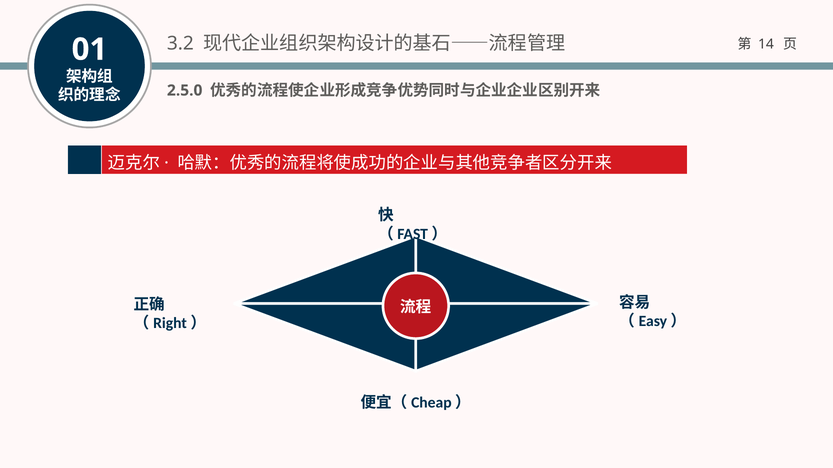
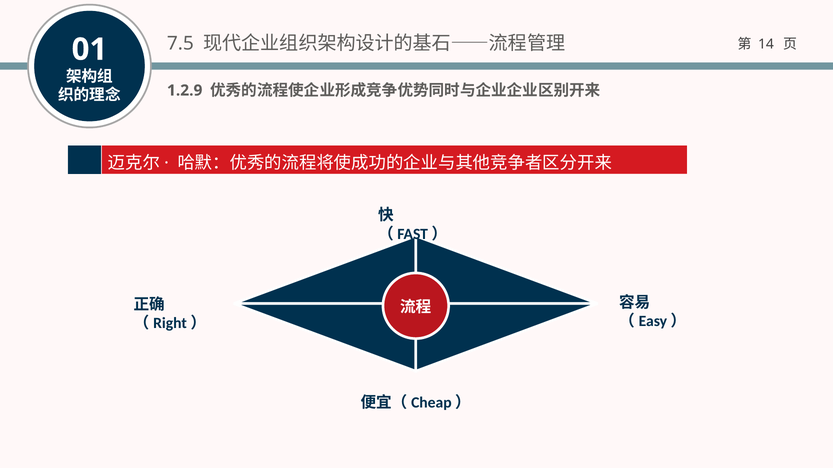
3.2: 3.2 -> 7.5 (180, 43)
2.5.0: 2.5.0 -> 1.2.9 (185, 90)
